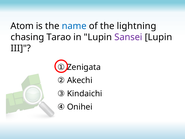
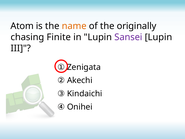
name colour: blue -> orange (74, 26)
lightning: lightning -> originally (137, 26)
Tarao: Tarao -> Finite (59, 37)
